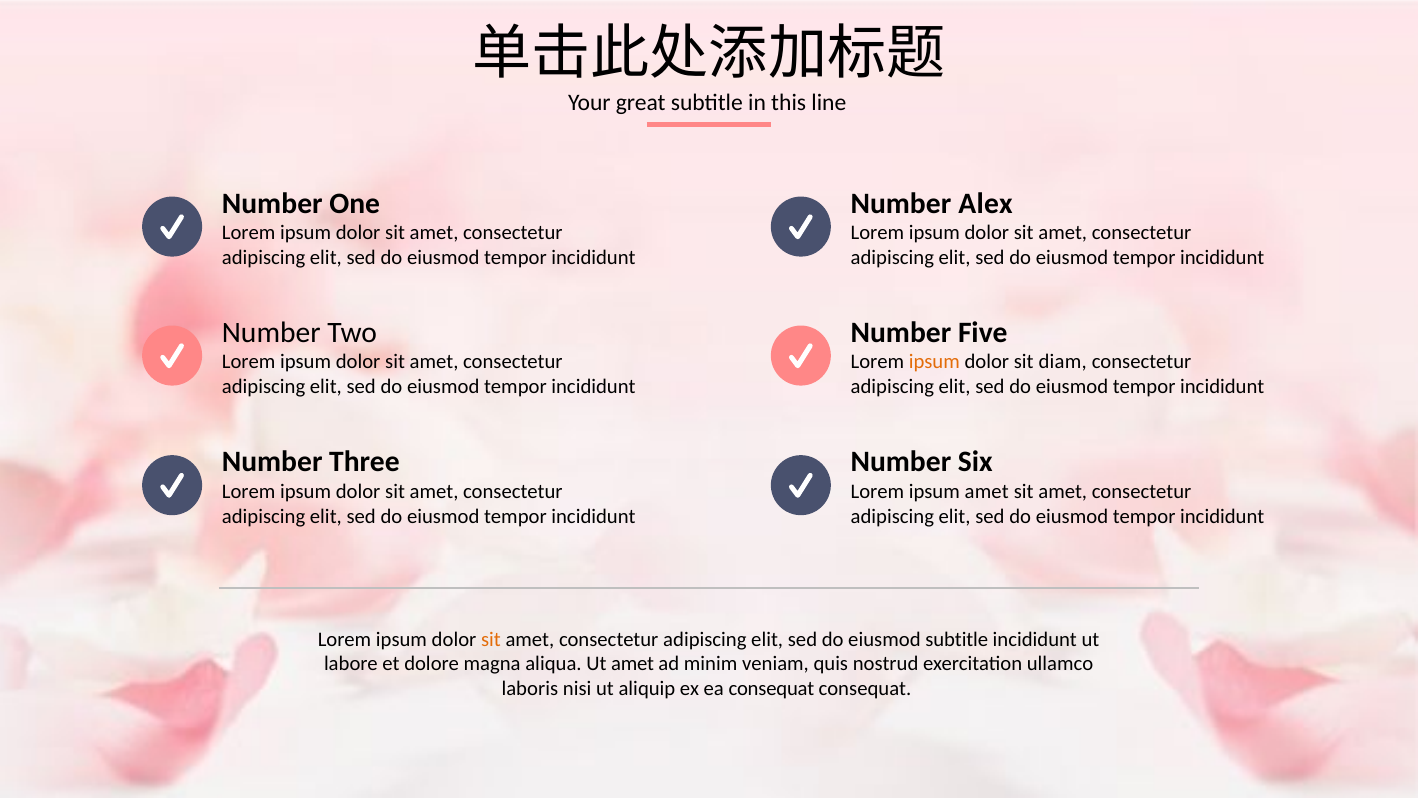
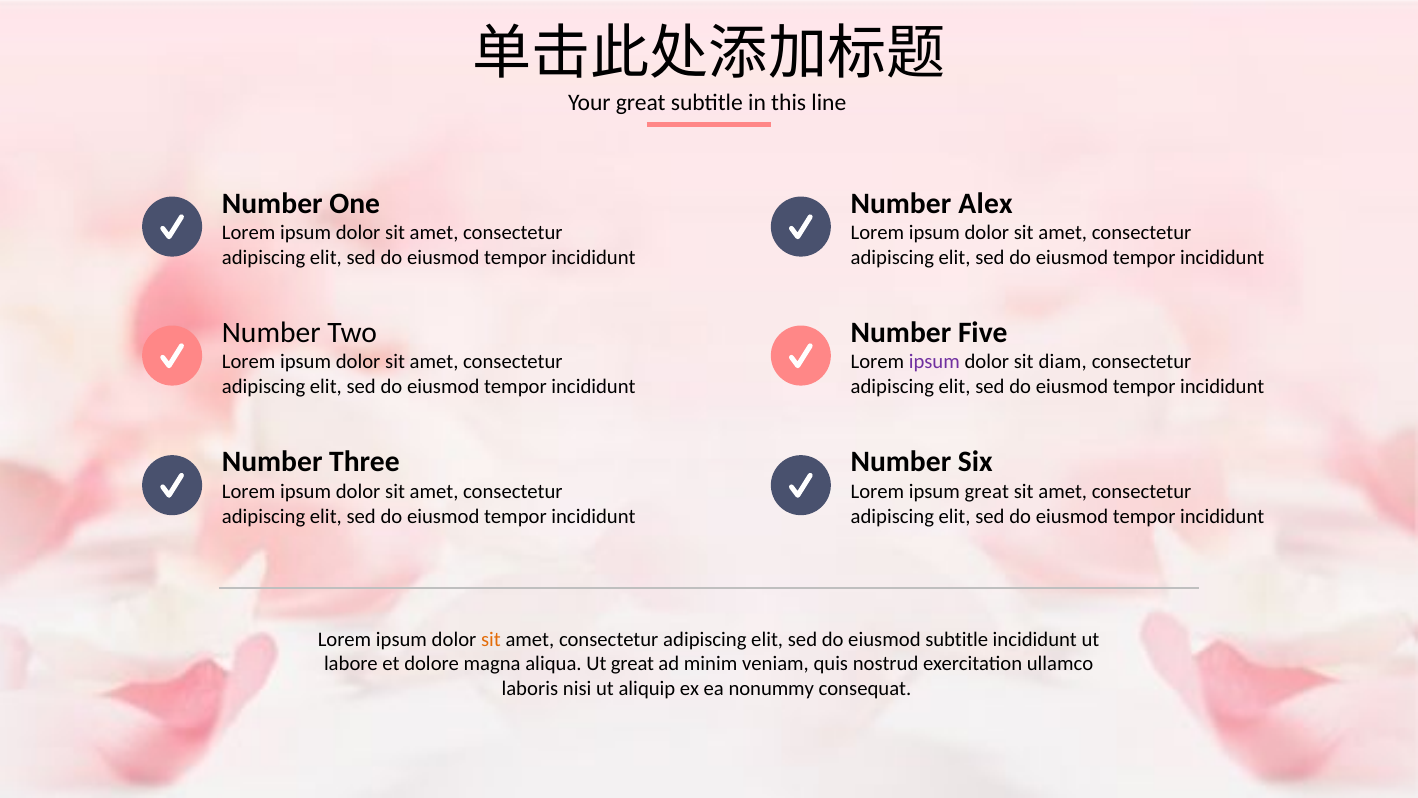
ipsum colour: orange -> purple (934, 362)
ipsum amet: amet -> great (987, 491)
Ut amet: amet -> great (633, 664)
ea consequat: consequat -> nonummy (771, 689)
